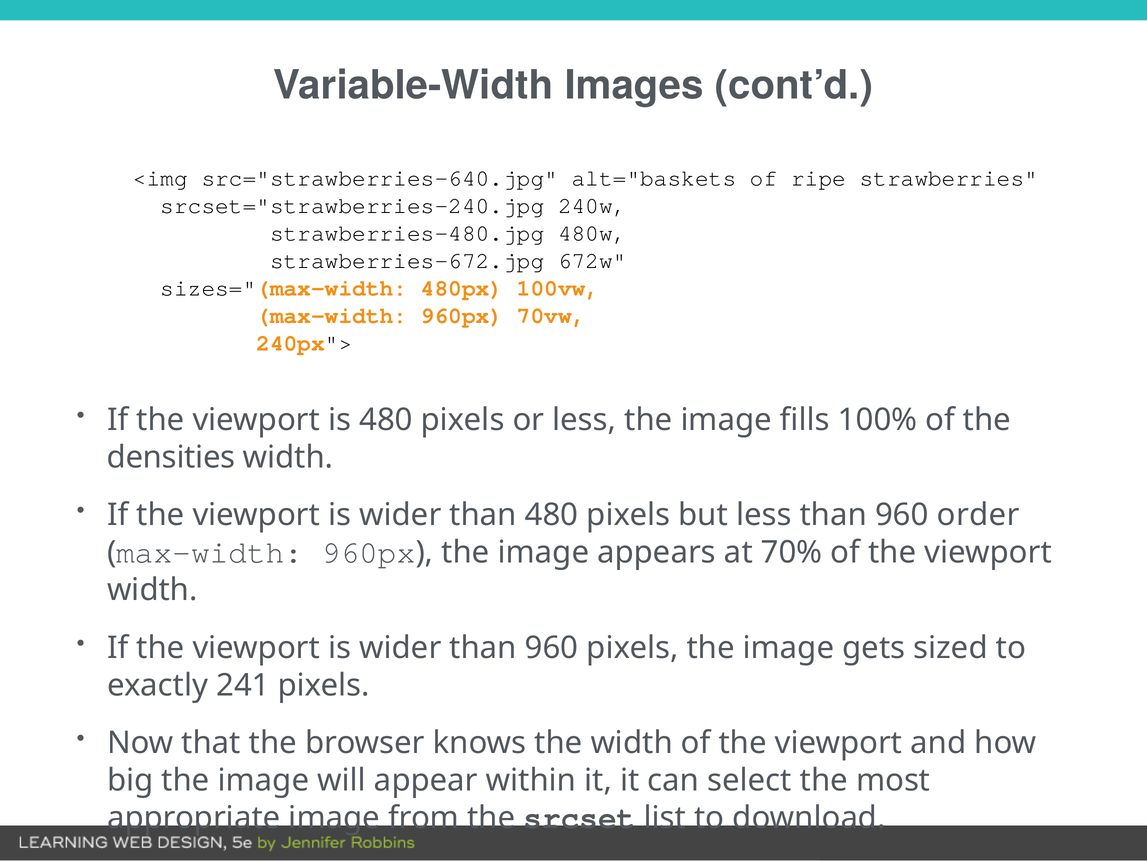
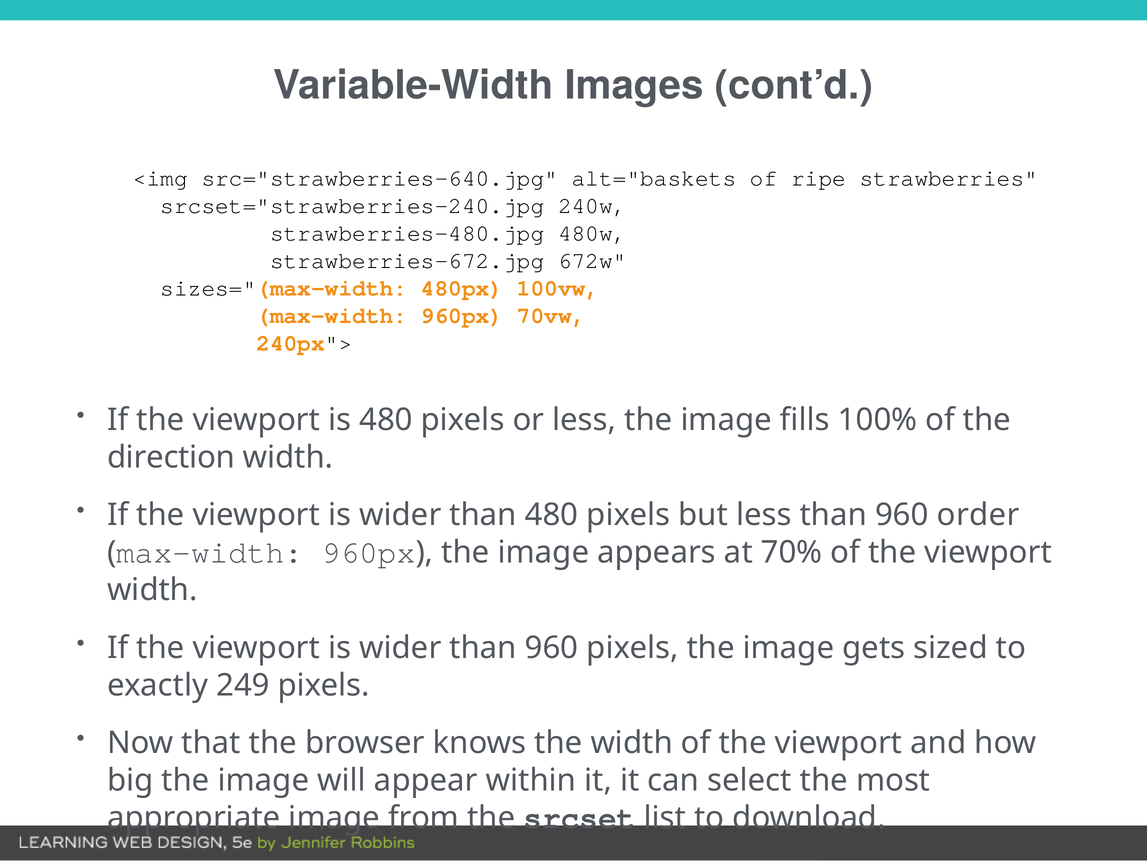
densities: densities -> direction (171, 457)
241: 241 -> 249 (243, 685)
